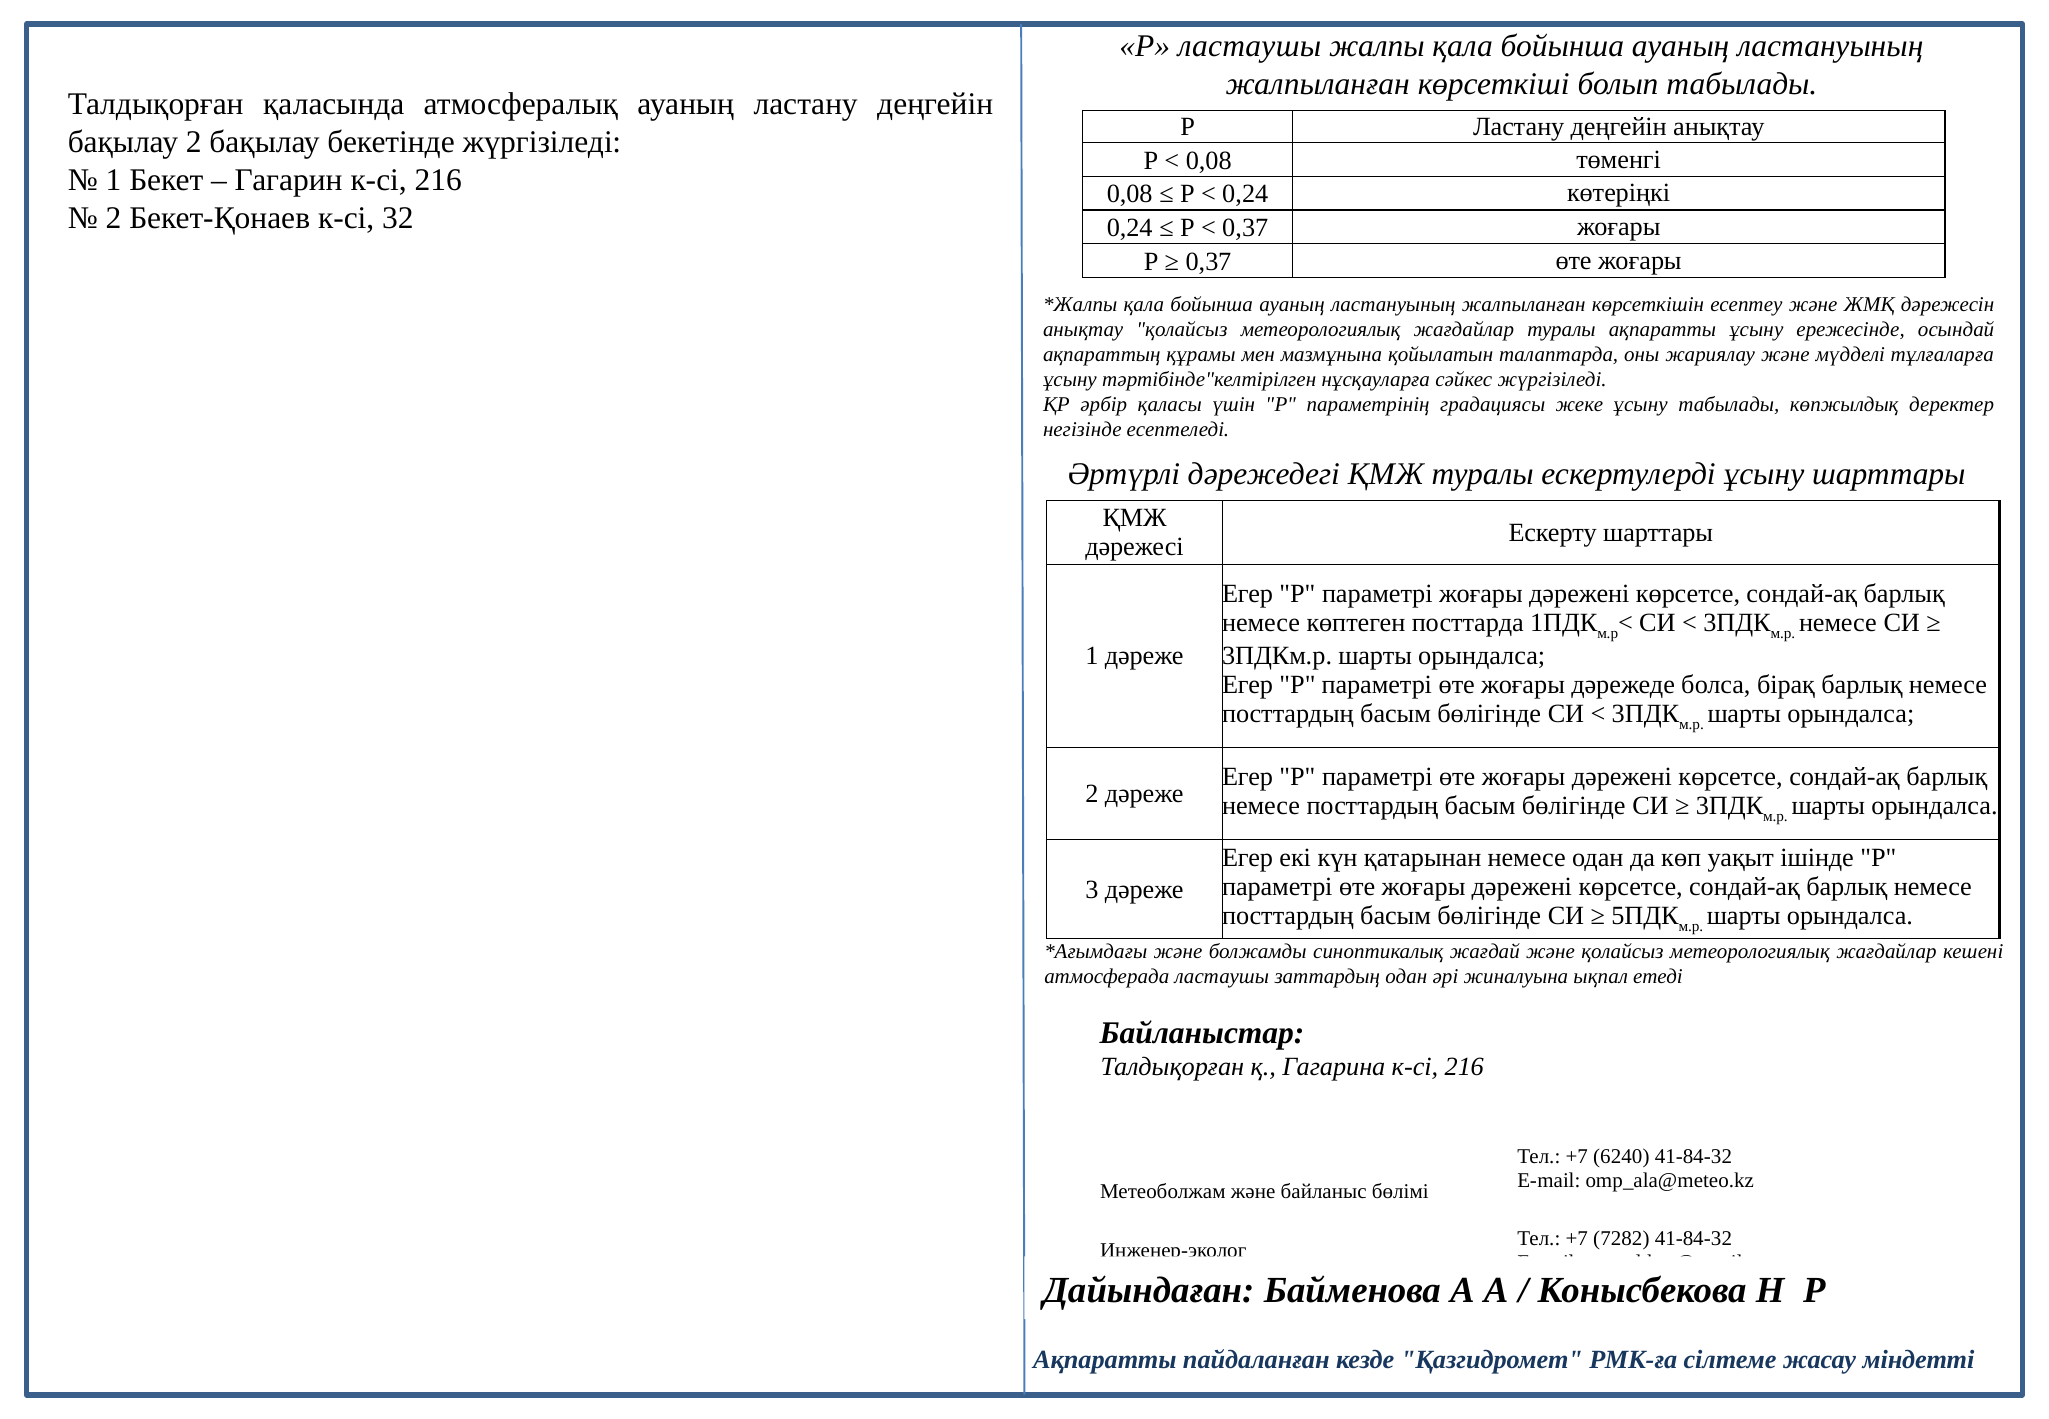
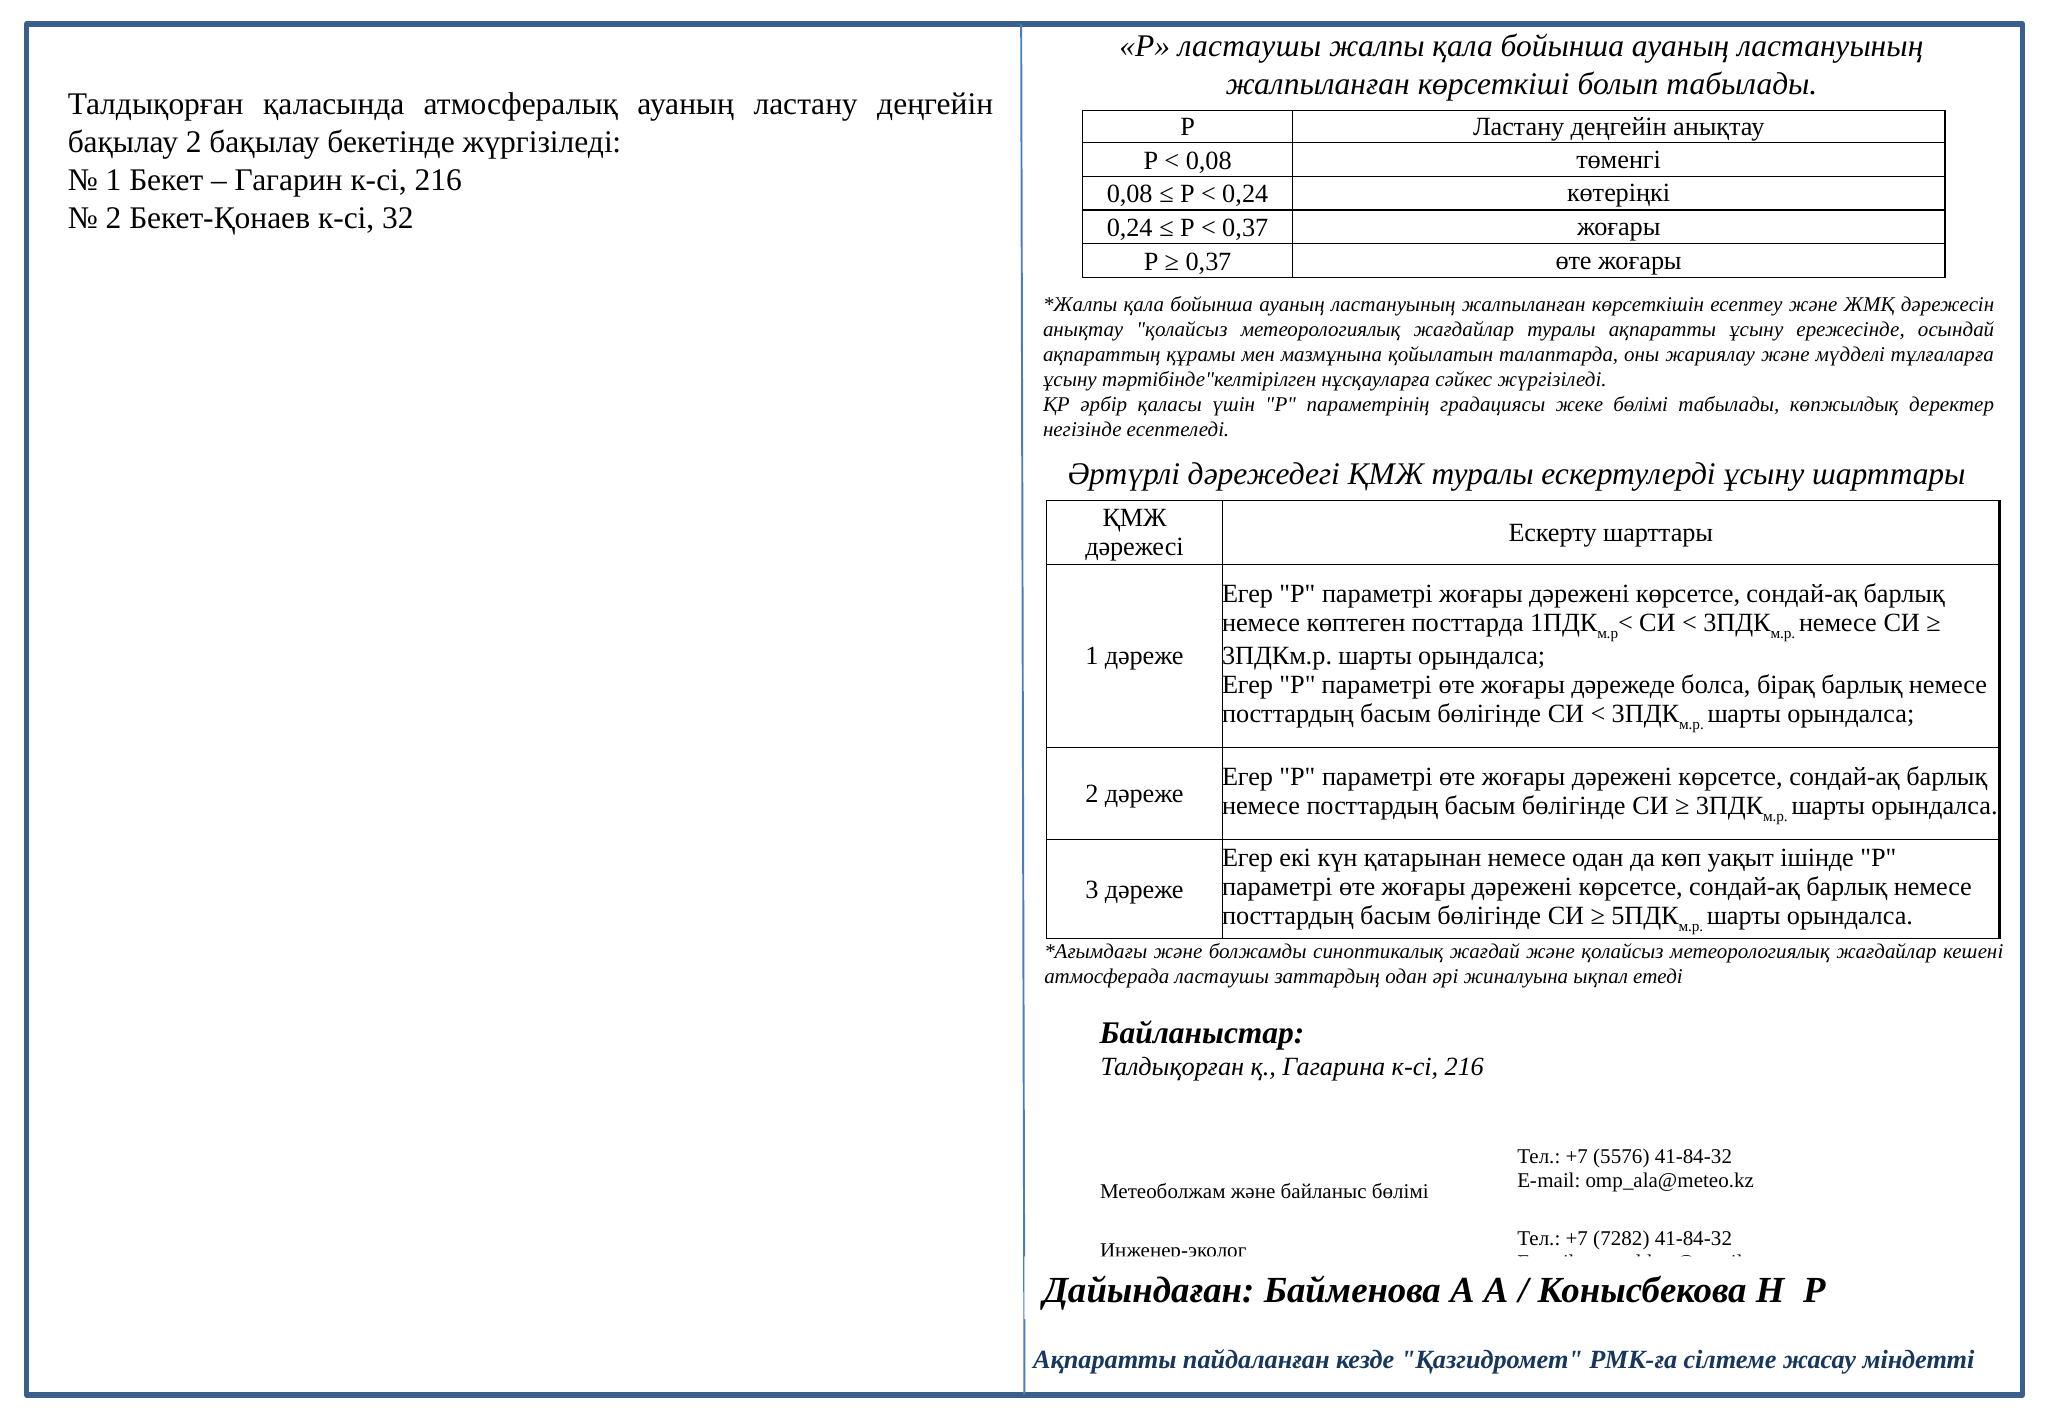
жеке ұсыну: ұсыну -> бөлімі (1641, 405)
6240: 6240 -> 5576 (1621, 1156)
